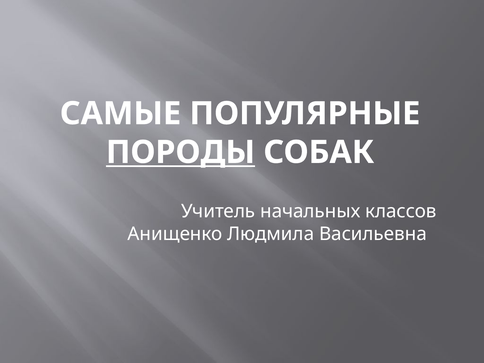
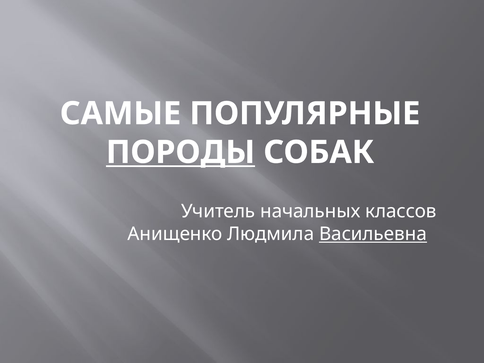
Васильевна underline: none -> present (373, 234)
